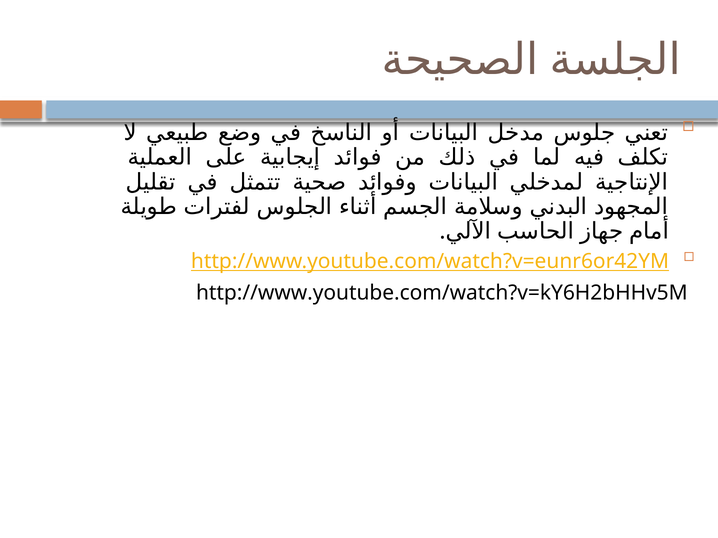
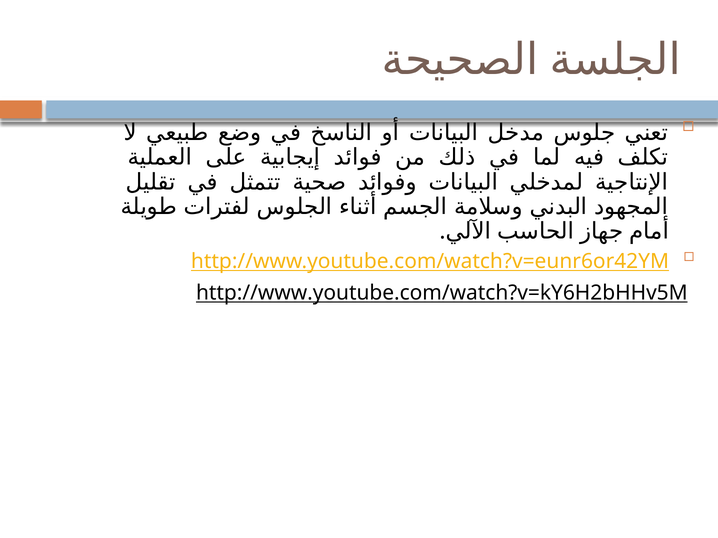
http://www.youtube.com/watch?v=kY6H2bHHv5M underline: none -> present (442, 293)
